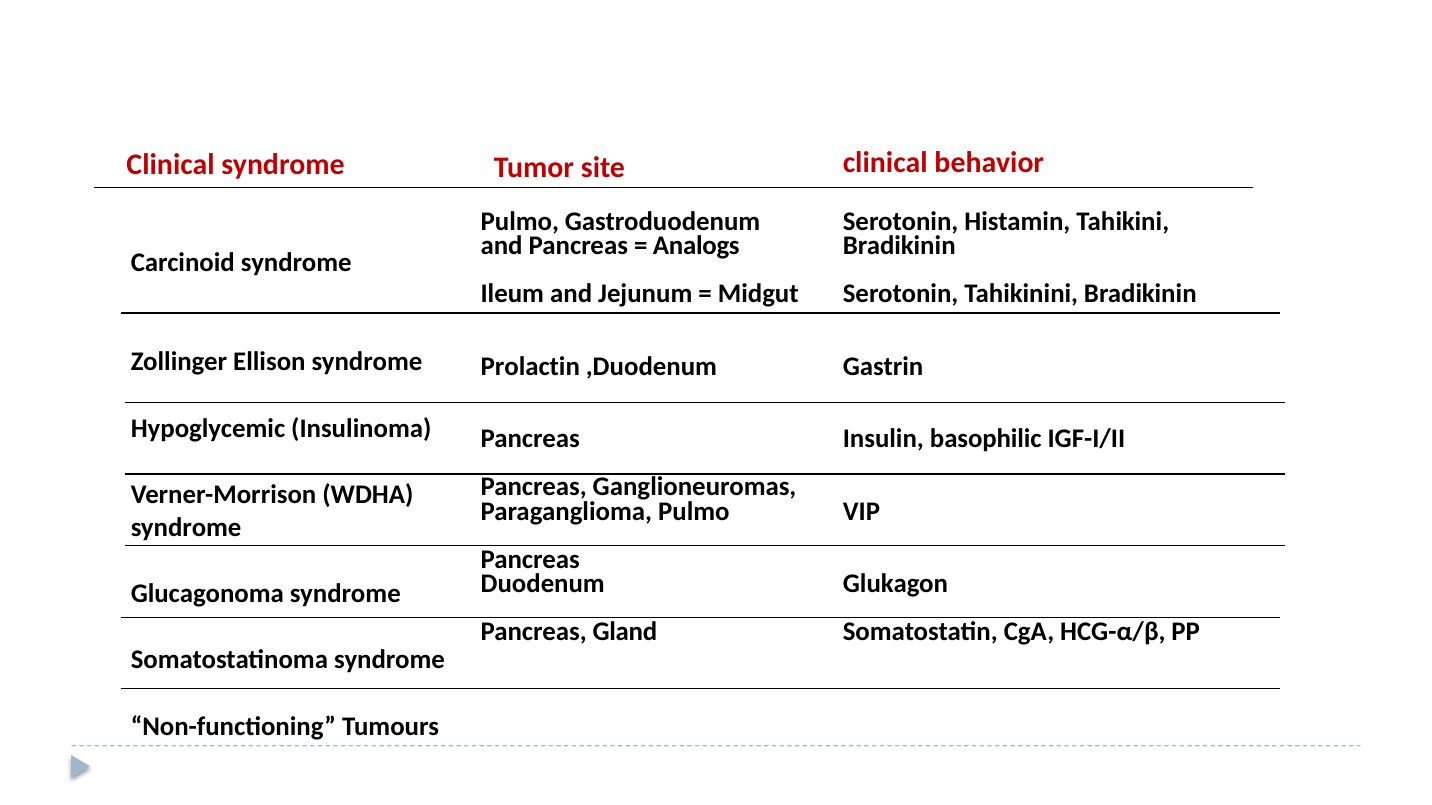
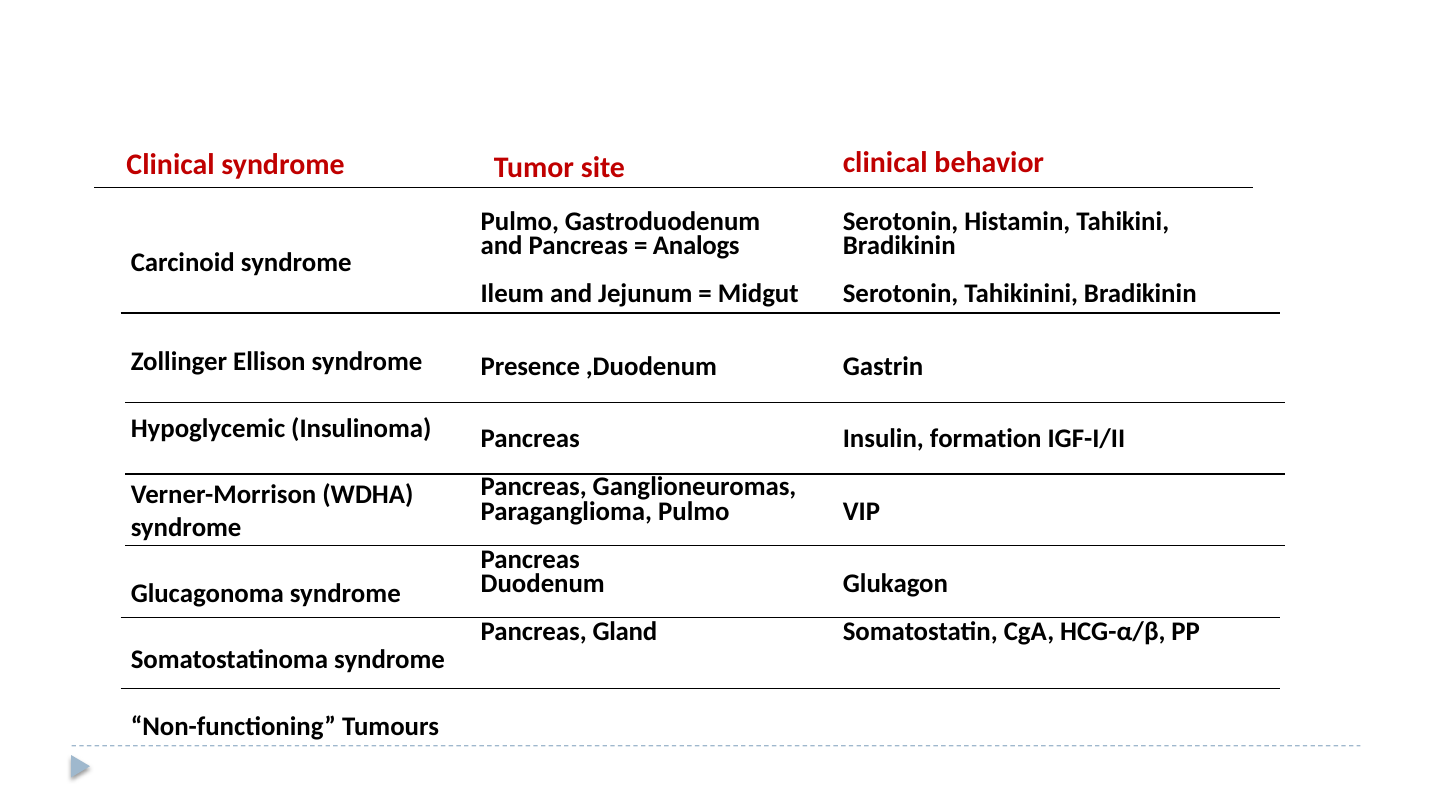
Prolactin: Prolactin -> Presence (530, 367)
basophilic: basophilic -> formation (986, 439)
